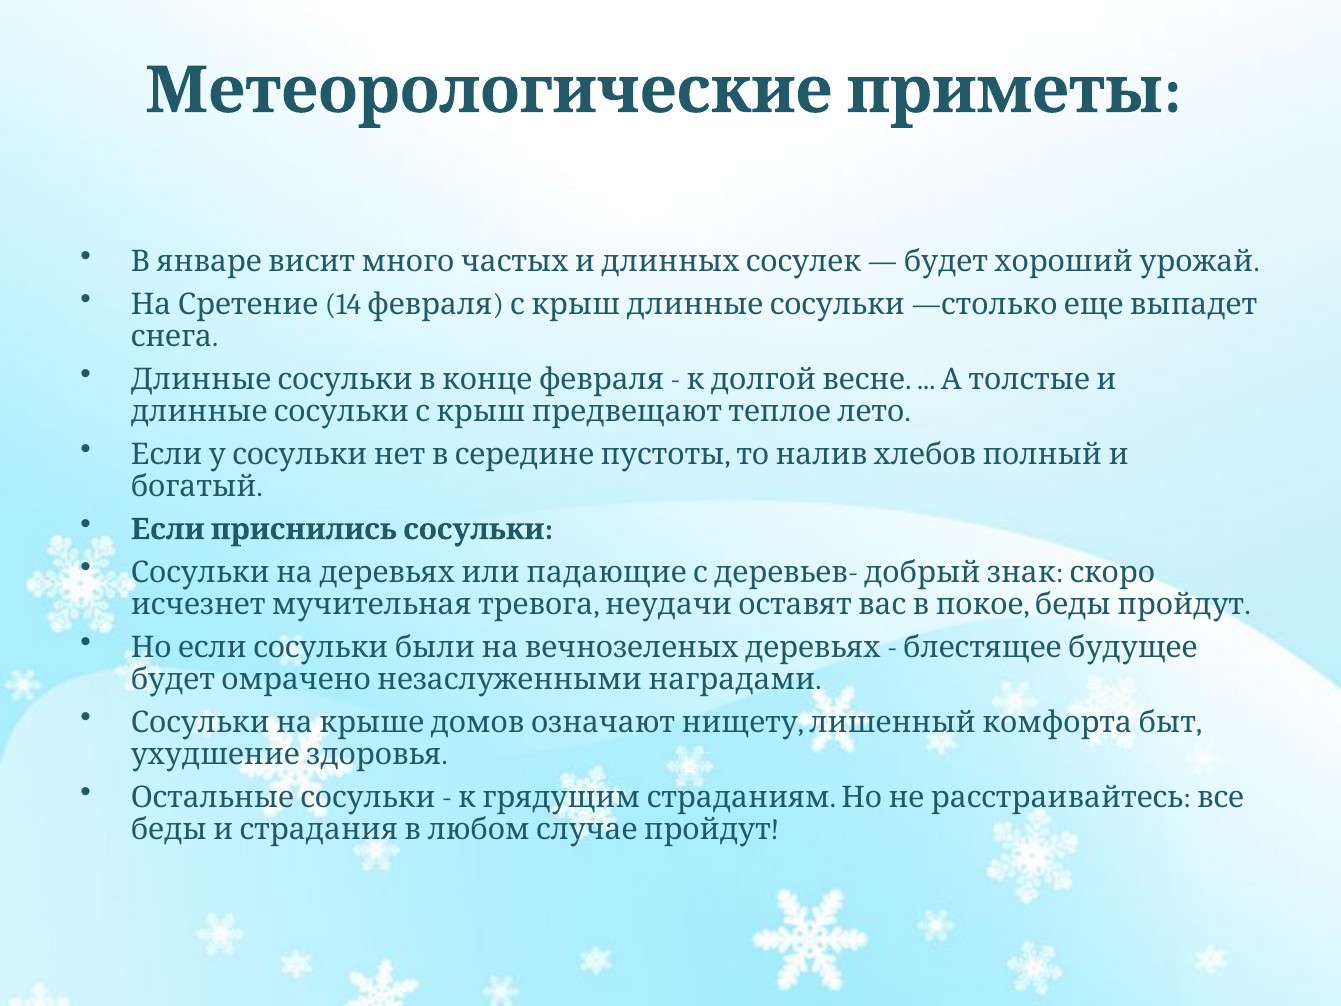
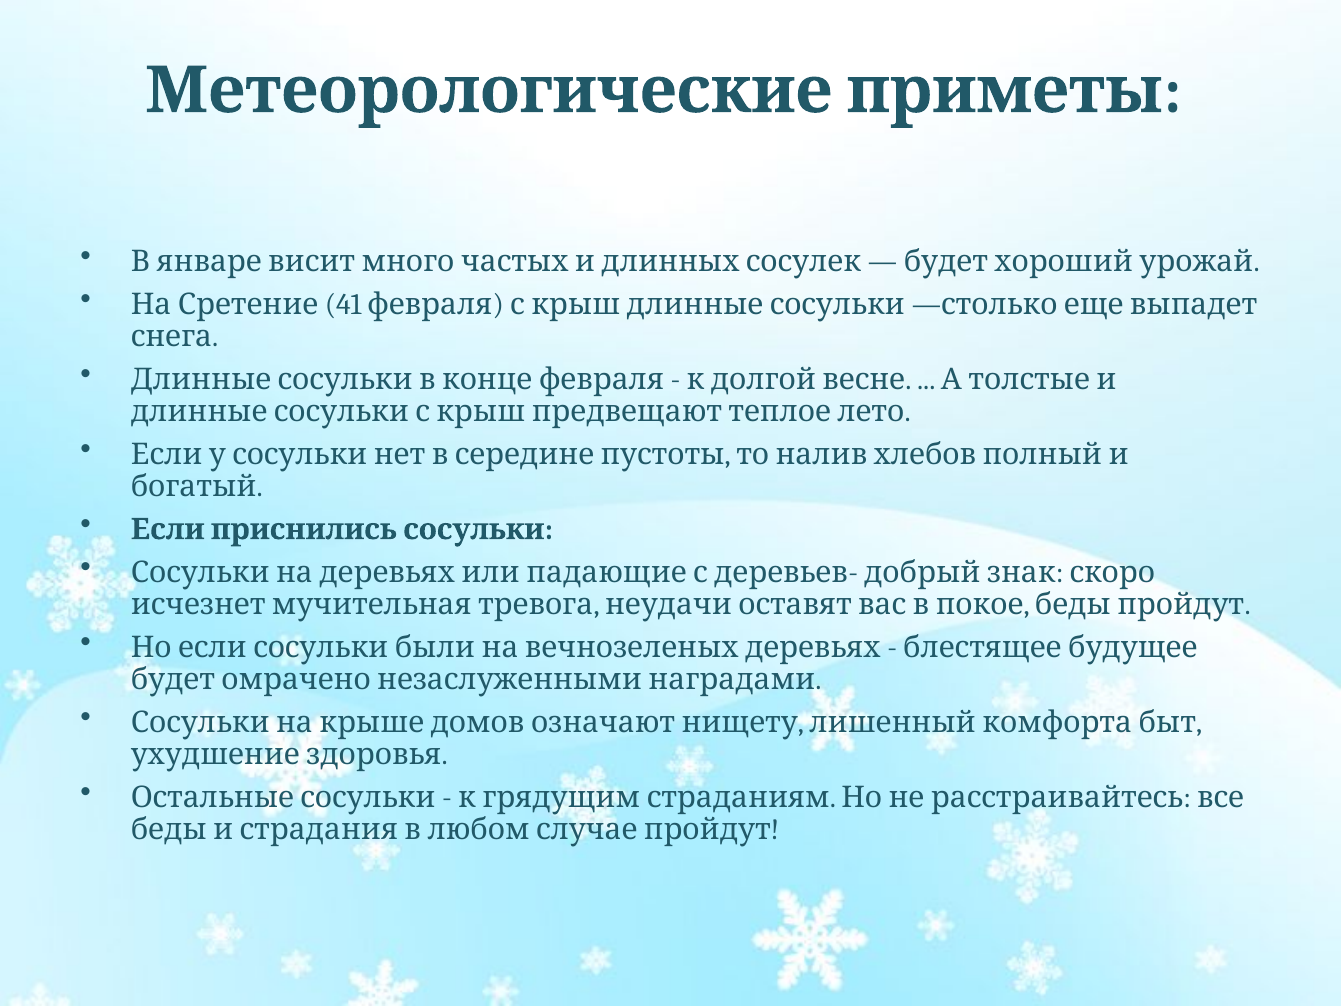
14: 14 -> 41 (343, 304)
